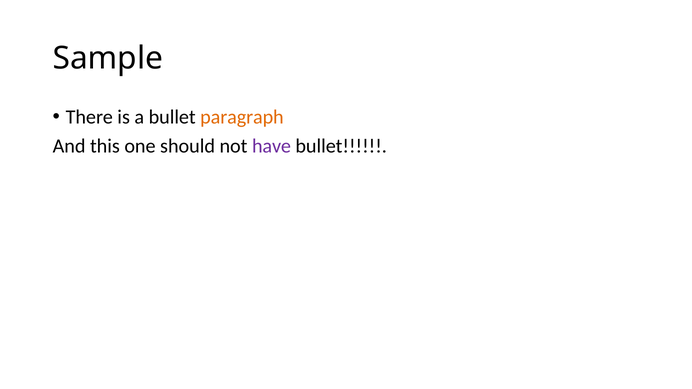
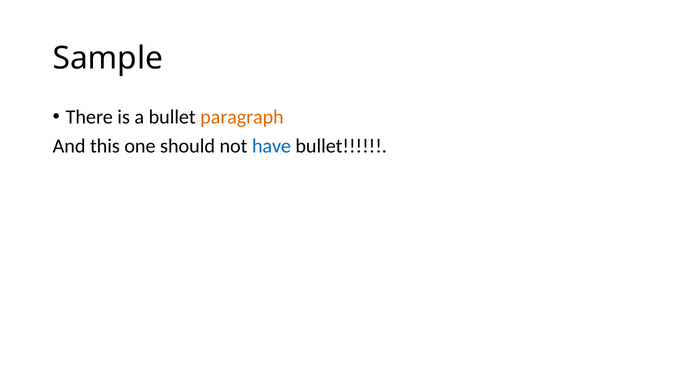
have colour: purple -> blue (272, 146)
